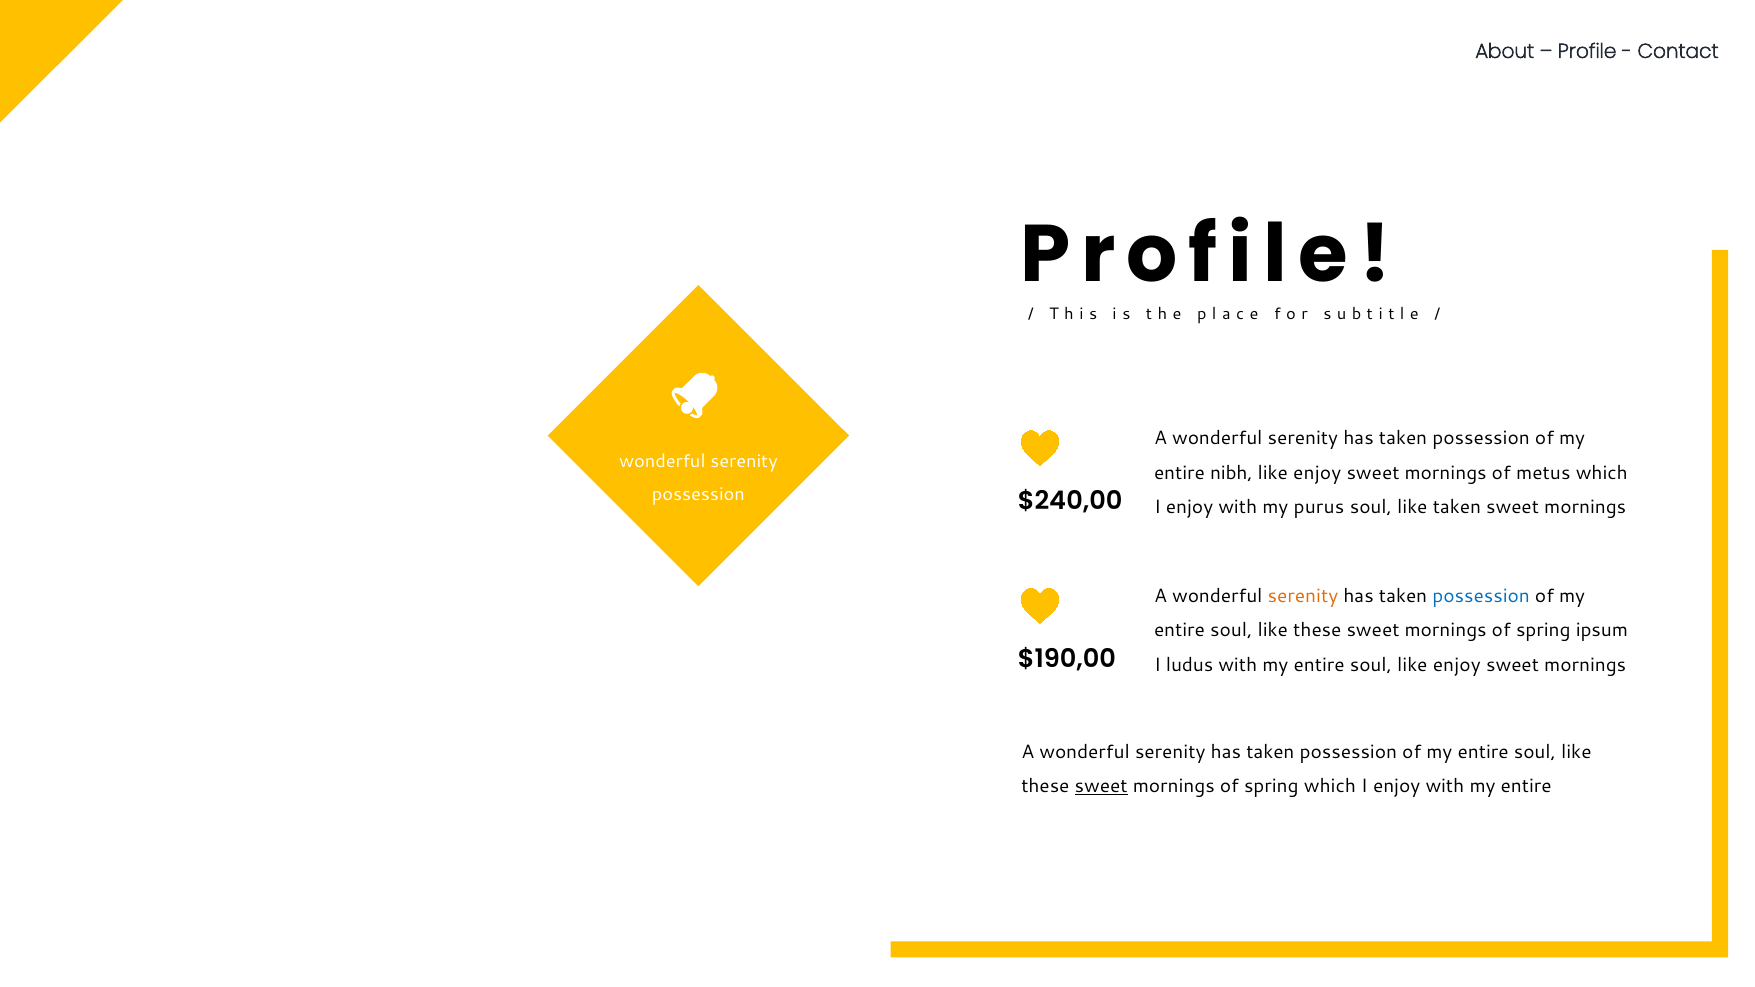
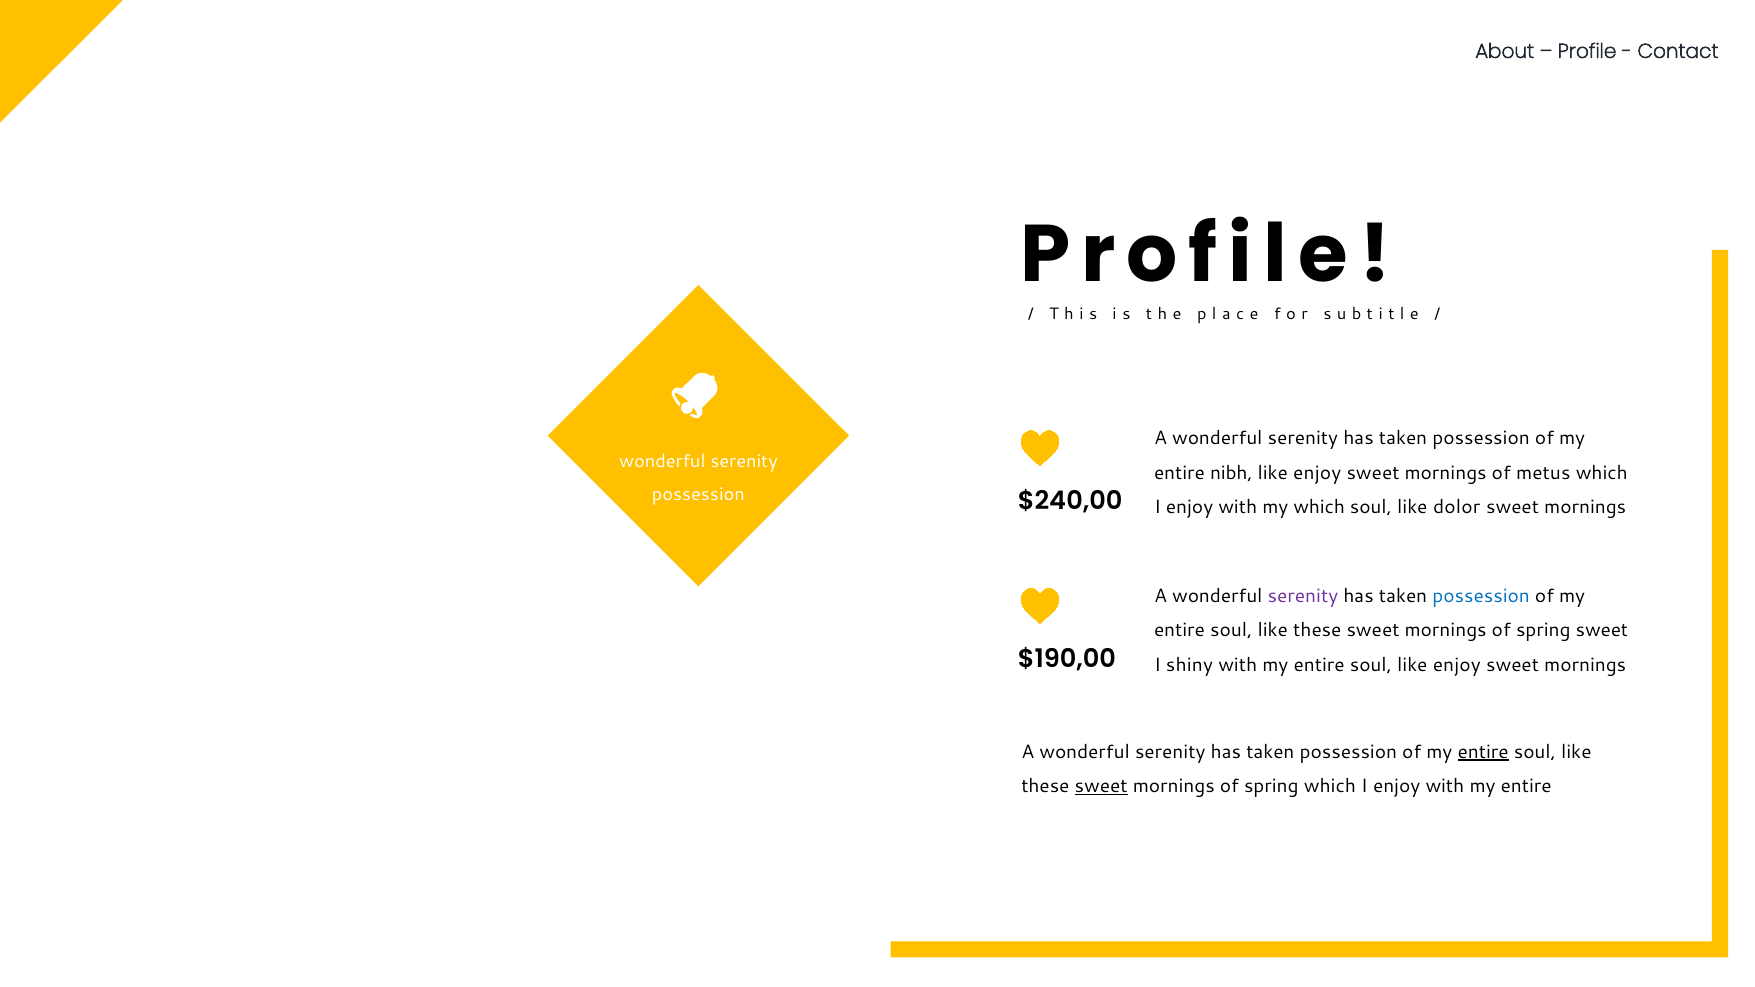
my purus: purus -> which (1319, 507)
like taken: taken -> dolor (1457, 507)
serenity colour: orange -> purple (1303, 596)
spring ipsum: ipsum -> sweet (1602, 631)
ludus: ludus -> shiny (1190, 665)
entire underline: none -> present (1483, 752)
